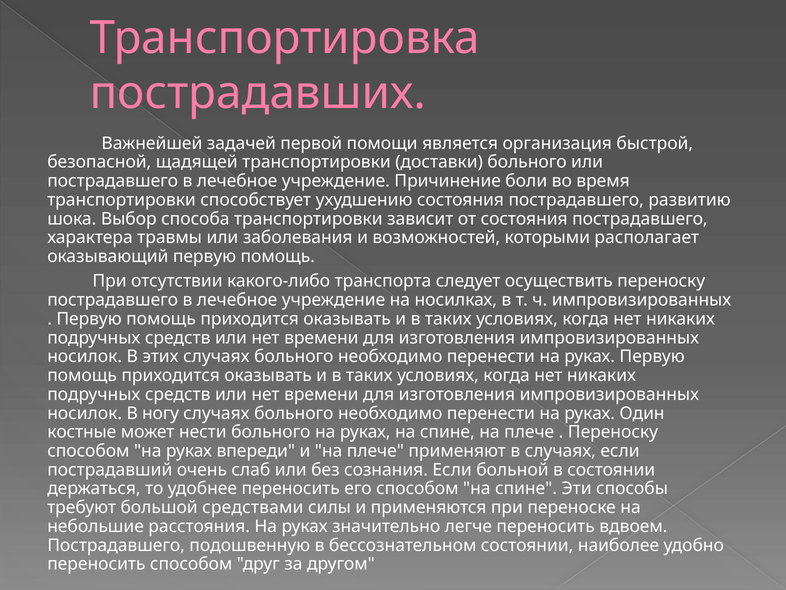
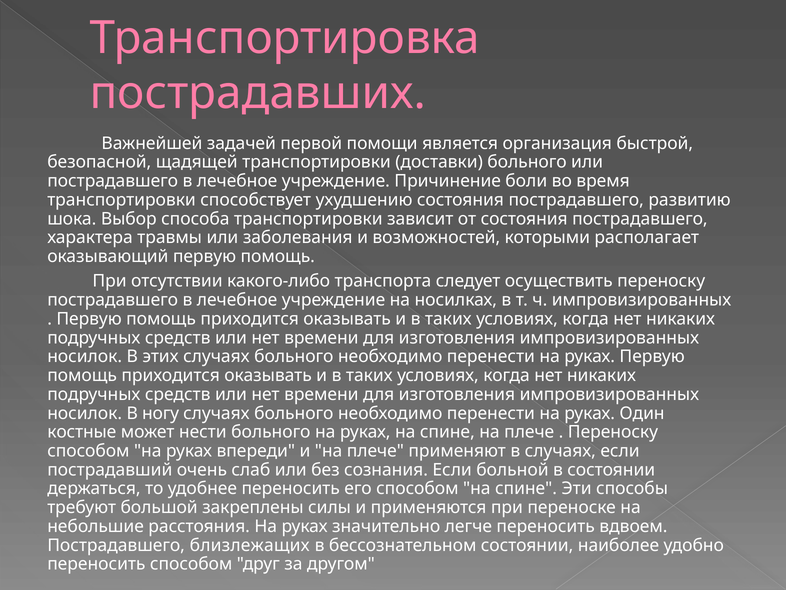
средствами: средствами -> закреплены (253, 507)
подошвенную: подошвенную -> близлежащих (250, 545)
